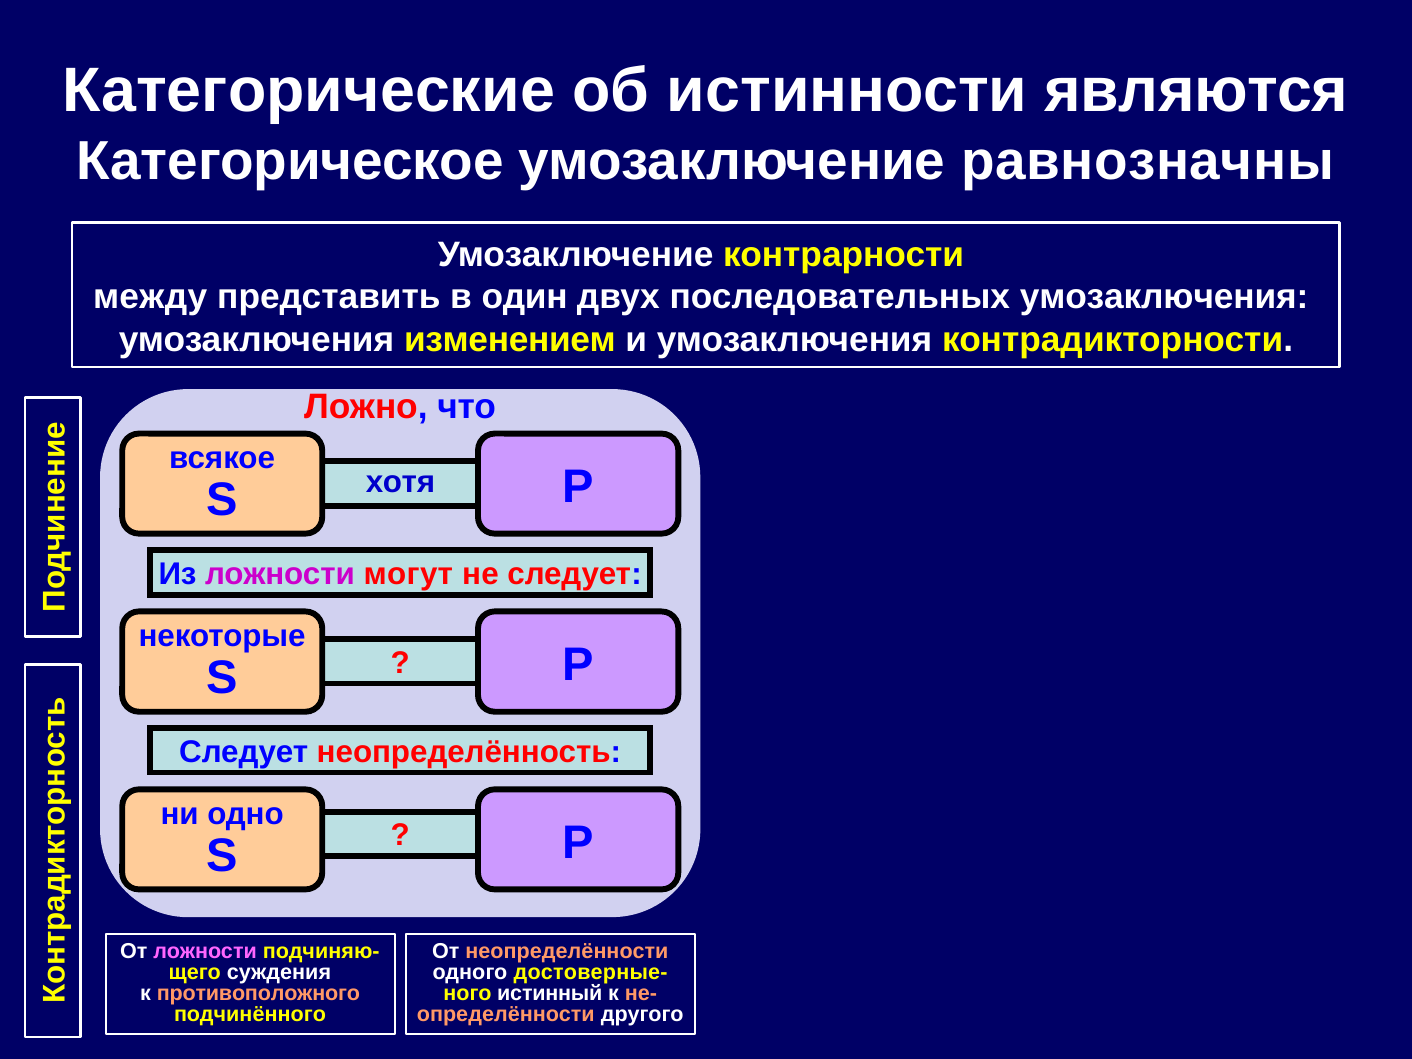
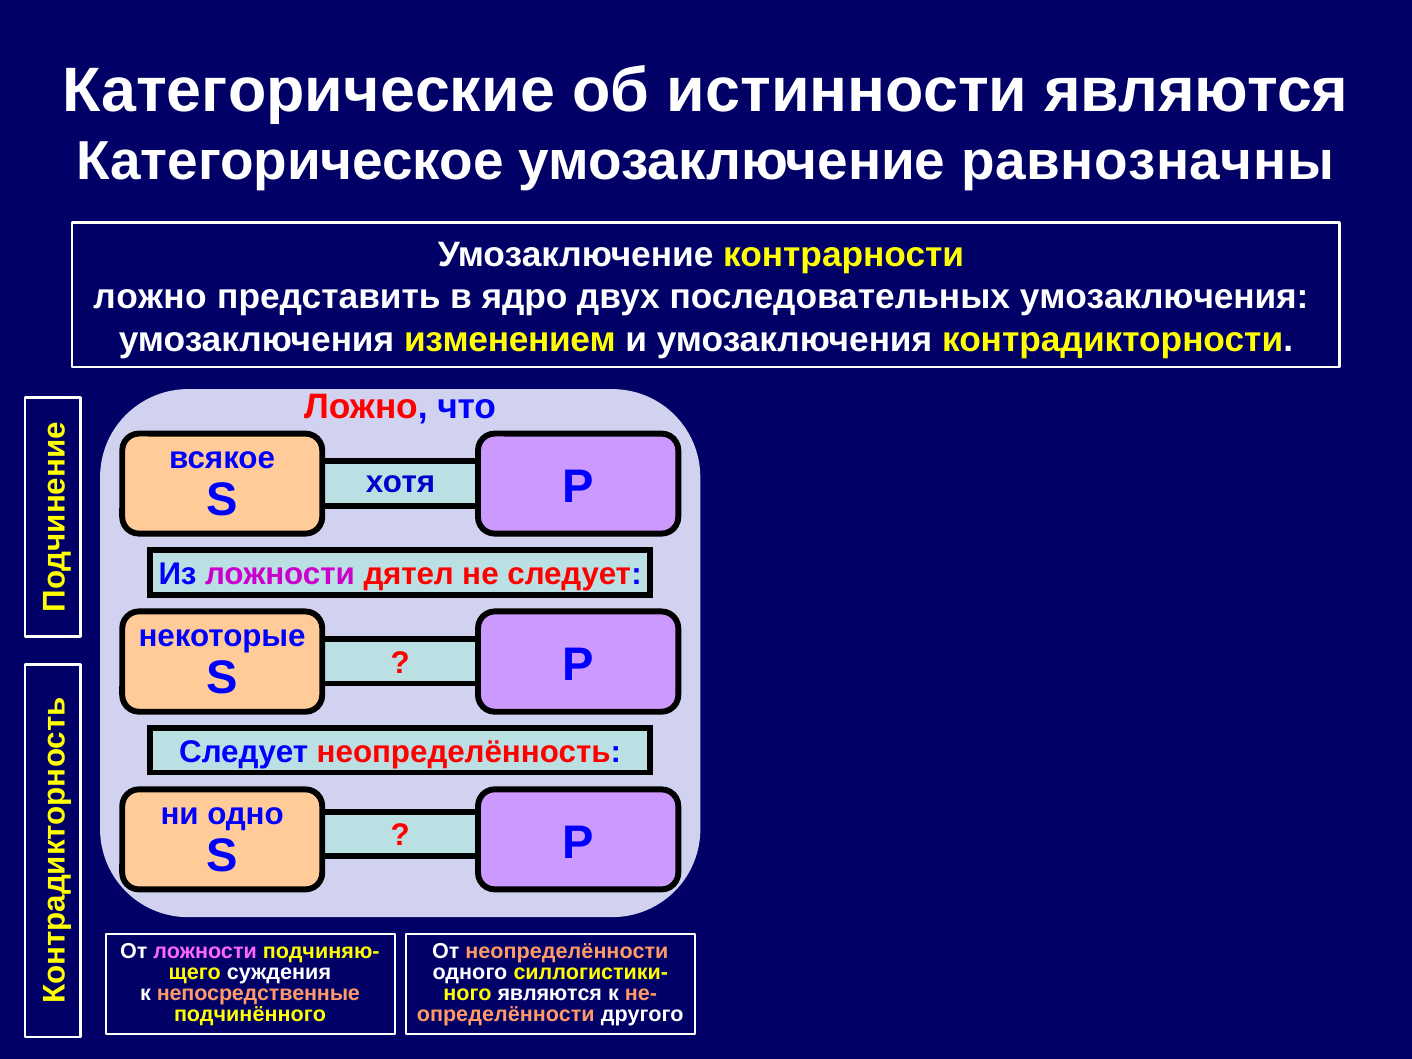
между: между -> ложно (150, 297)
один: один -> ядро (525, 297)
могут: могут -> дятел (409, 574)
достоверные-: достоверные- -> силлогистики- (591, 973)
противоположного: противоположного -> непосредственные (258, 993)
ного истинный: истинный -> являются (550, 993)
